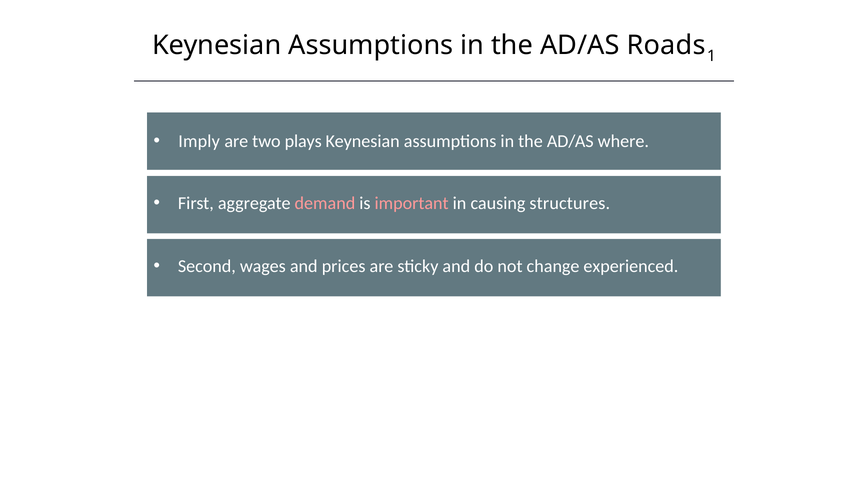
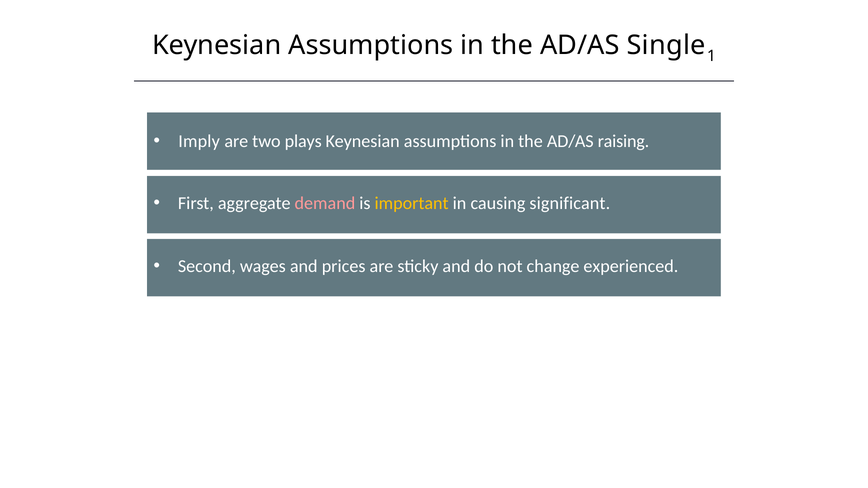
Roads: Roads -> Single (666, 46)
where: where -> raising (623, 141)
important colour: pink -> yellow (412, 203)
structures: structures -> significant (570, 203)
